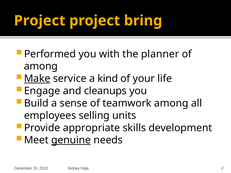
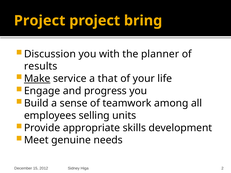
Performed: Performed -> Discussion (50, 54)
among: among -> results (41, 66)
kind: kind -> that (108, 79)
cleanups: cleanups -> progress (105, 91)
genuine underline: present -> none (71, 140)
